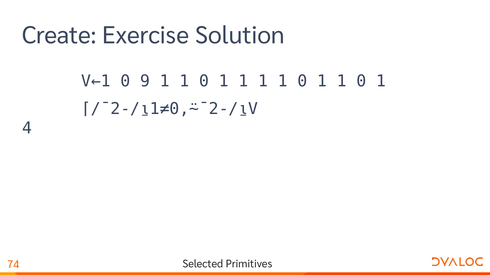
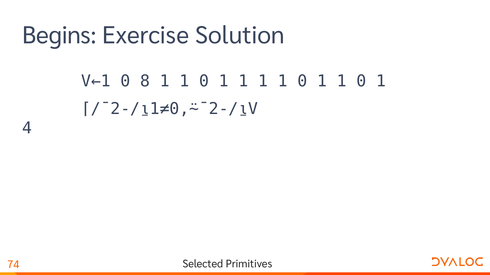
Create: Create -> Begins (59, 36)
9: 9 -> 8 (145, 81)
